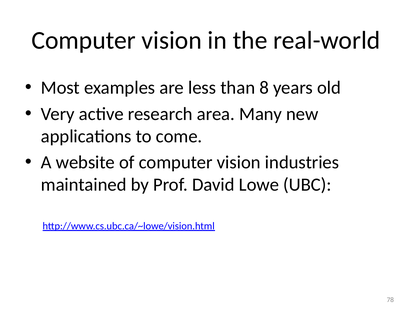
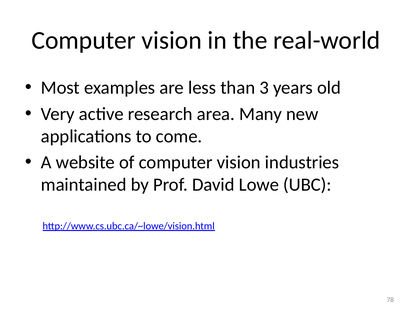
8: 8 -> 3 (264, 88)
